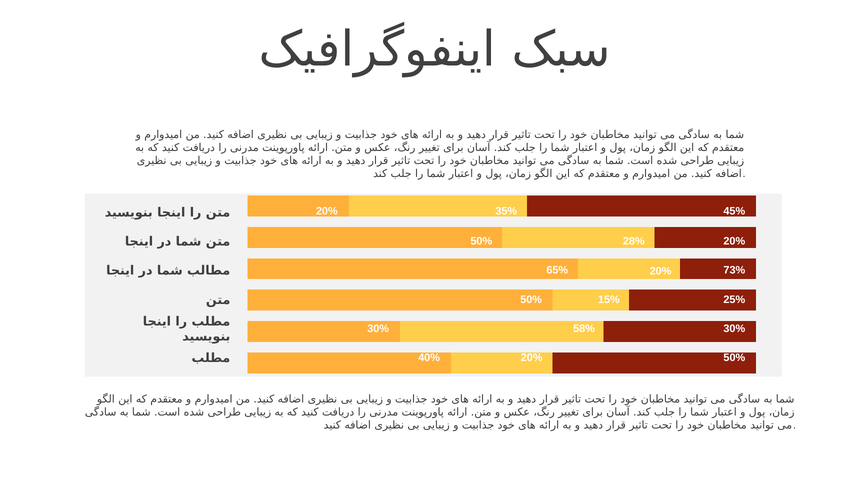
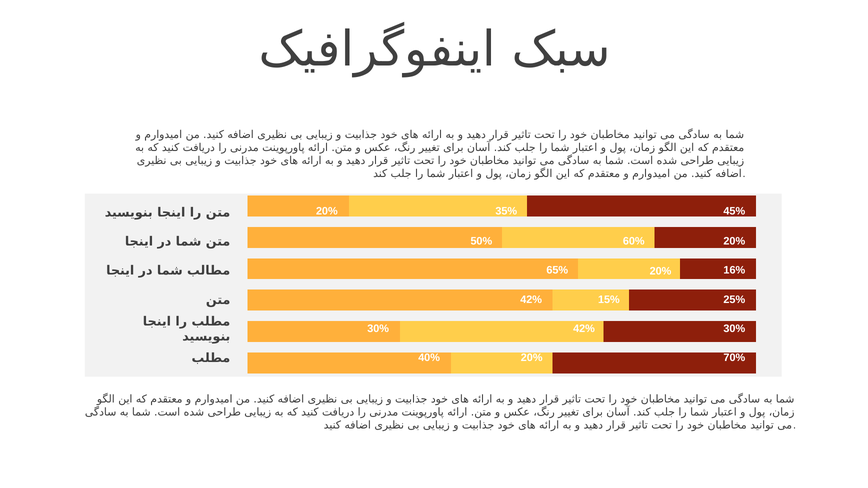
28%: 28% -> 60% (634, 241)
73%: 73% -> 16% (734, 270)
50%: 50% -> 42% (531, 300)
58%: 58% -> 42% (584, 329)
50%: 50% -> 70% (734, 358)
